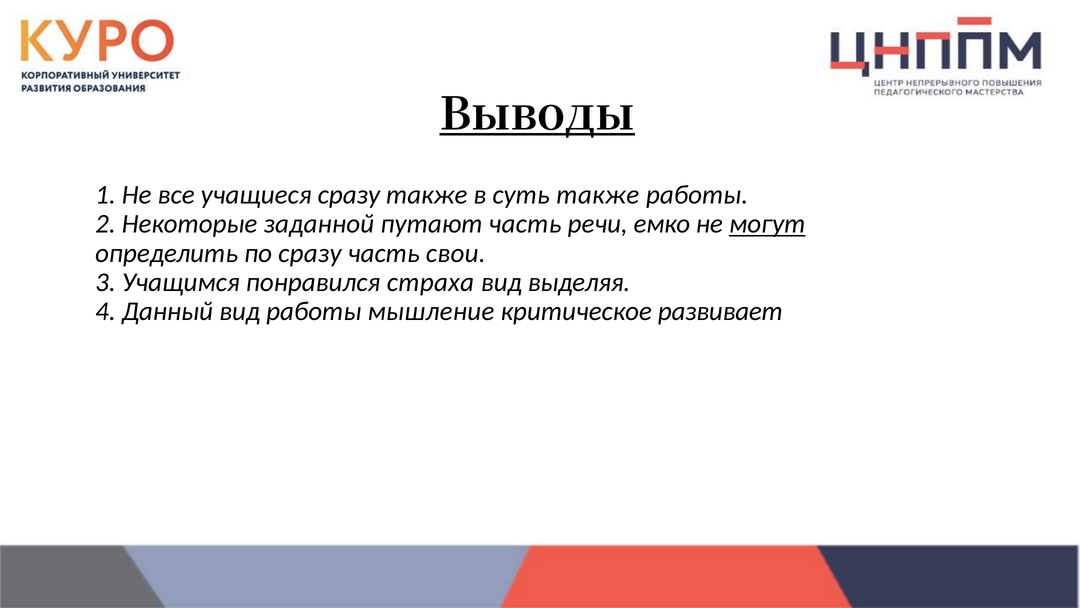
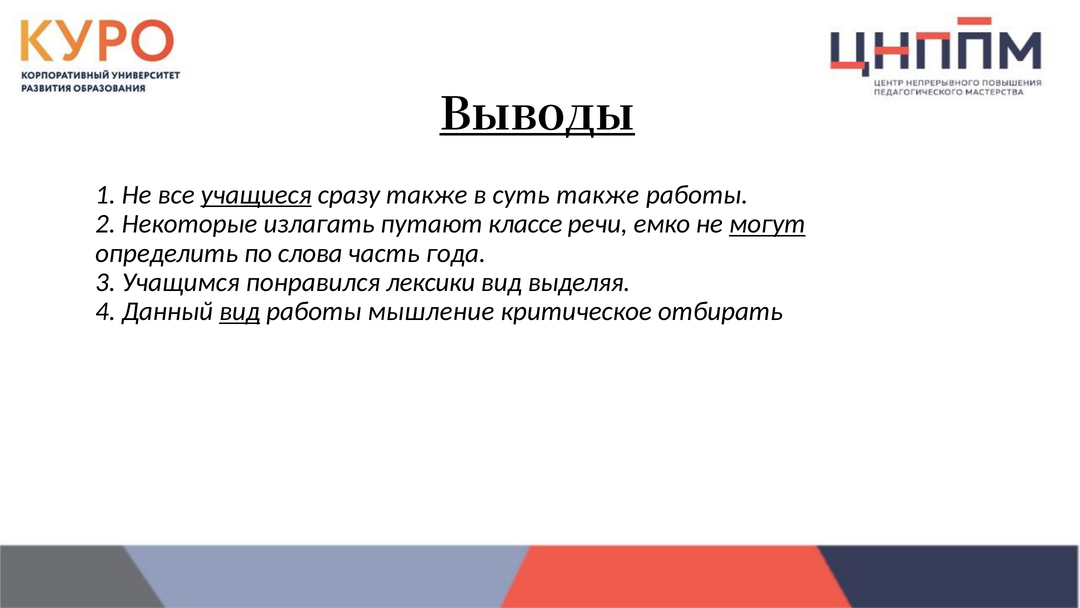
учащиеся underline: none -> present (256, 195)
заданной: заданной -> излагать (319, 224)
путают часть: часть -> классе (525, 224)
по сразу: сразу -> слова (310, 253)
свои: свои -> года (456, 253)
страха: страха -> лексики (431, 282)
вид underline: none -> present (240, 311)
развивает: развивает -> отбирать (720, 311)
